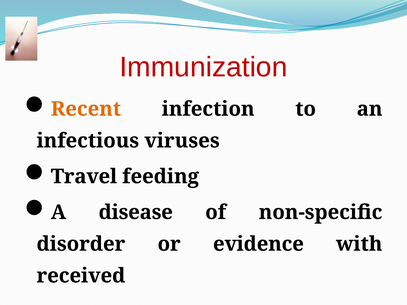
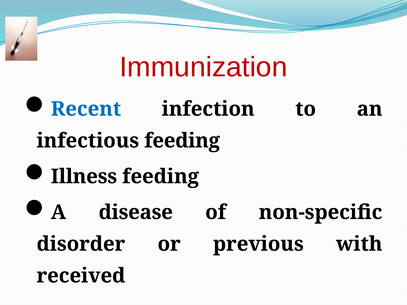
Recent colour: orange -> blue (86, 109)
infectious viruses: viruses -> feeding (182, 141)
Travel: Travel -> Illness (84, 177)
evidence: evidence -> previous (258, 244)
